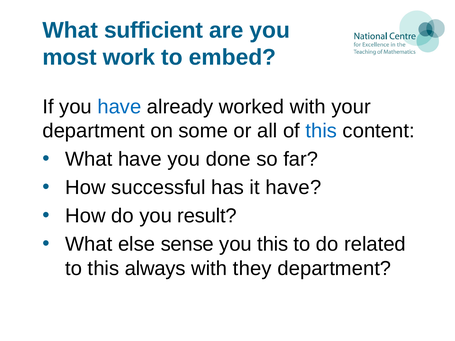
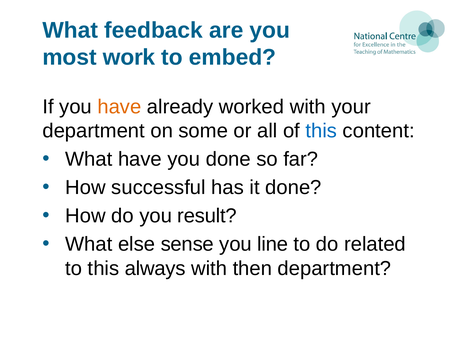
sufficient: sufficient -> feedback (154, 30)
have colour: blue -> orange (119, 107)
it have: have -> done (293, 188)
you this: this -> line (273, 244)
they: they -> then (252, 269)
